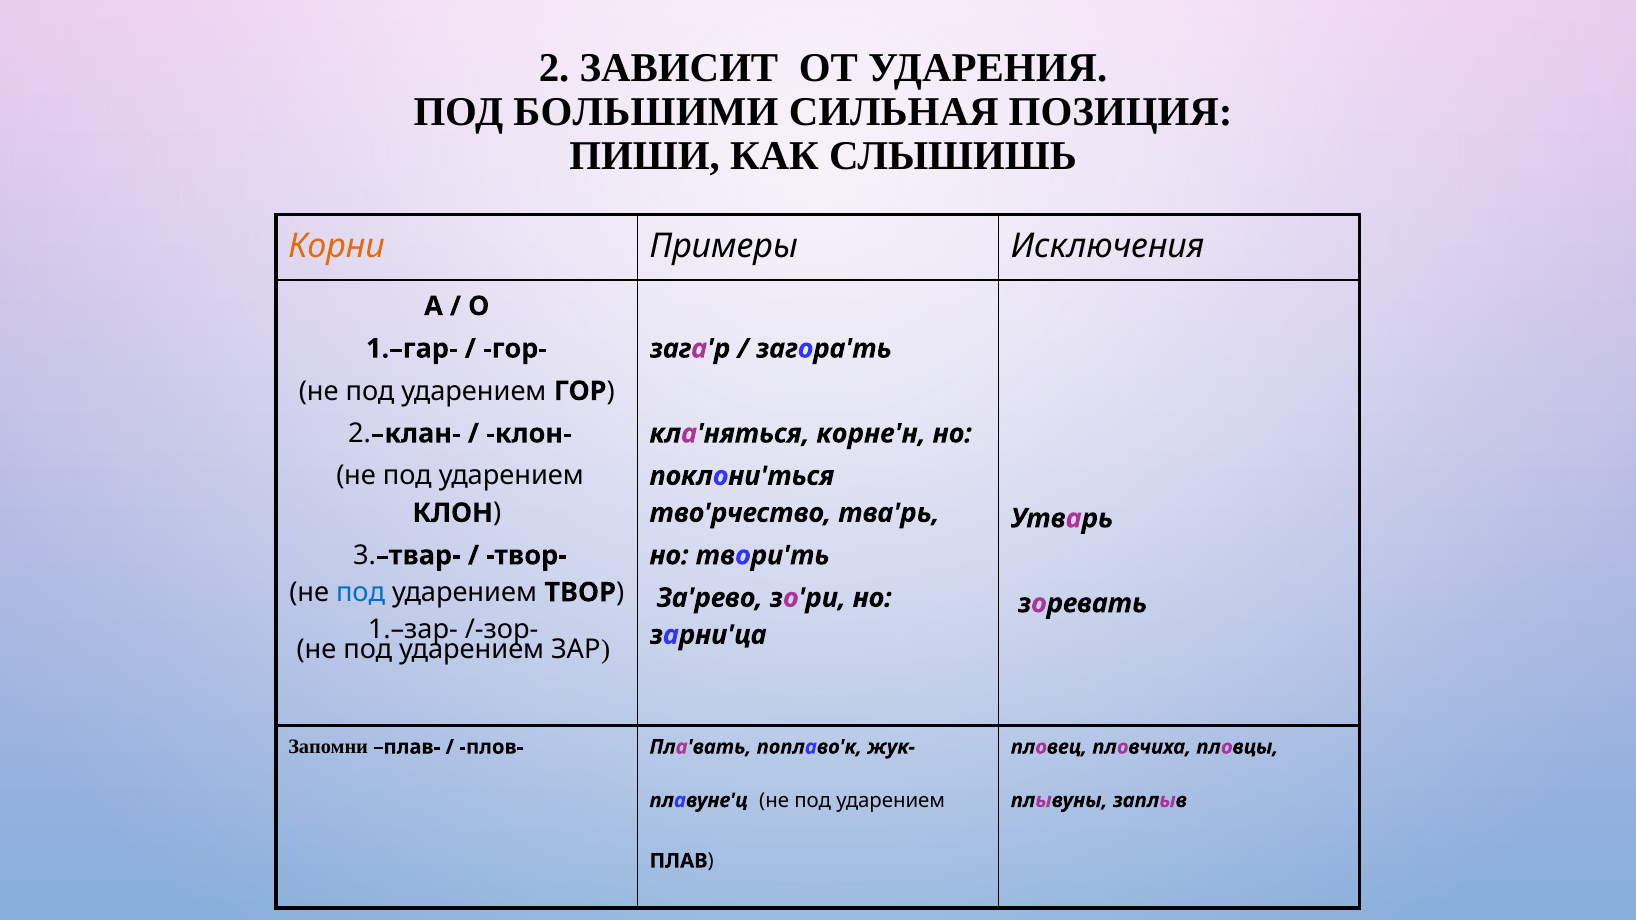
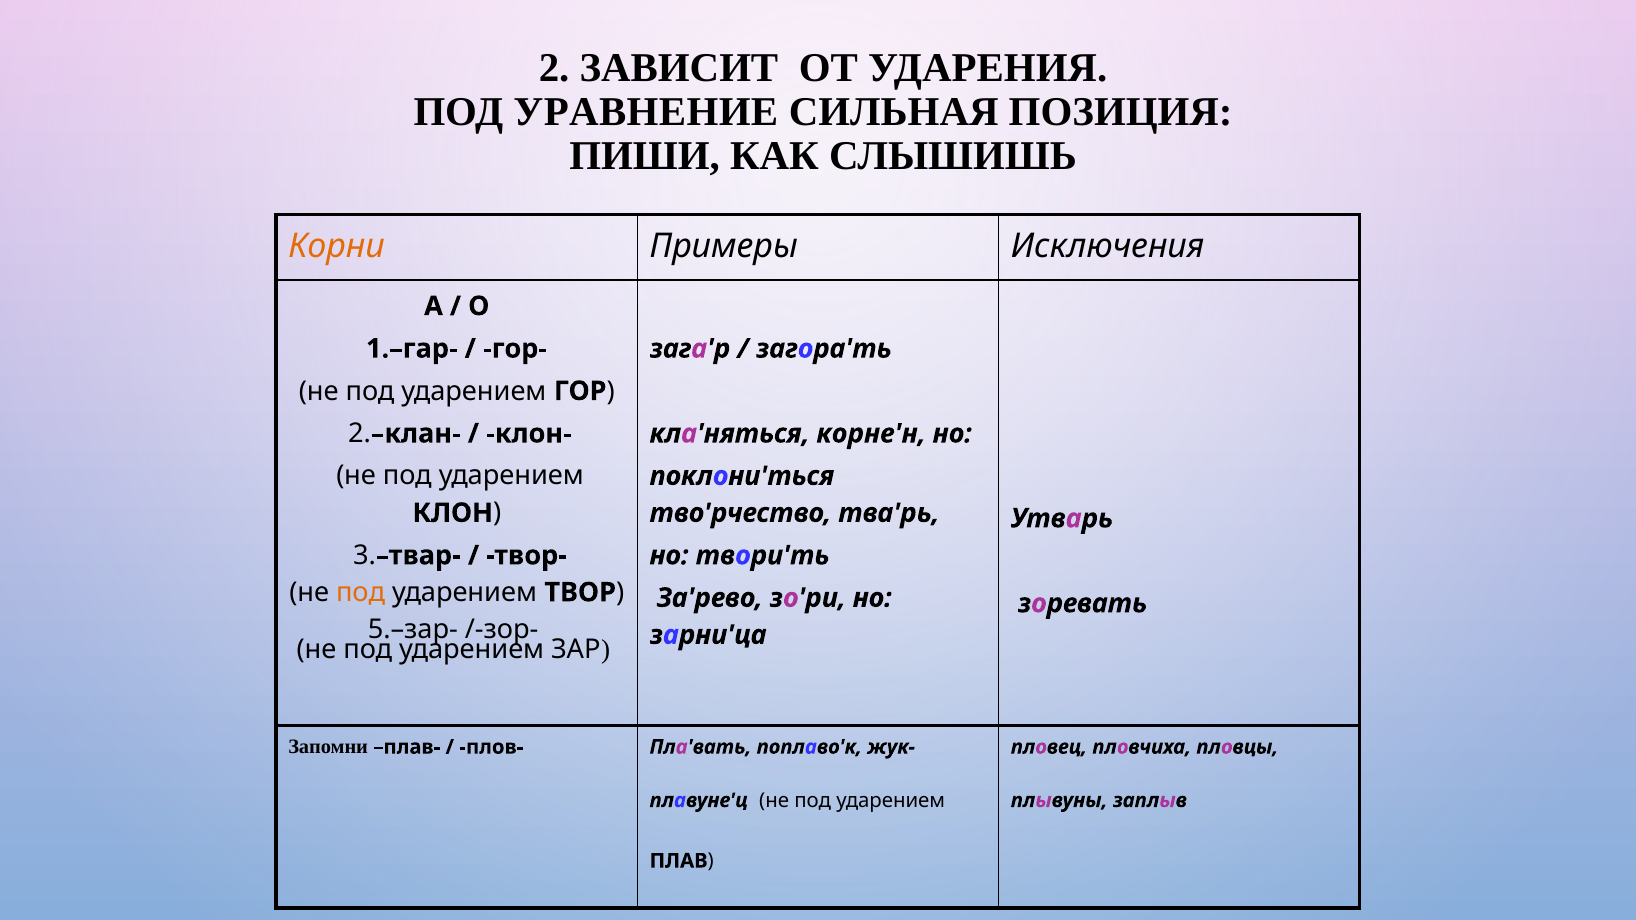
БОЛЬШИМИ: БОЛЬШИМИ -> УРАВНЕНИЕ (646, 112)
под colour: blue -> orange (361, 593)
1.–зар-: 1.–зар- -> 5.–зар- (413, 630)
